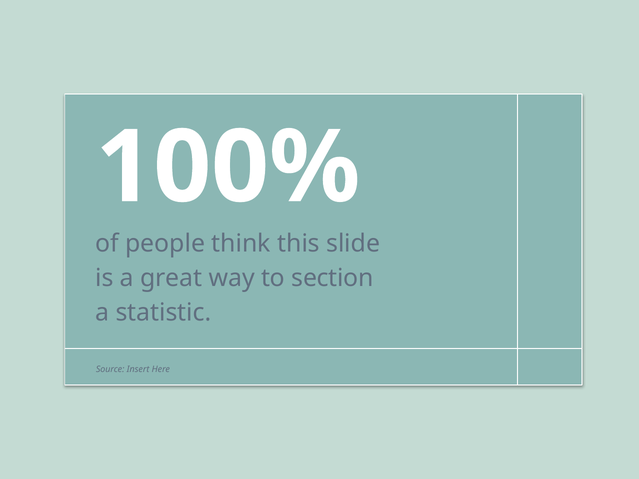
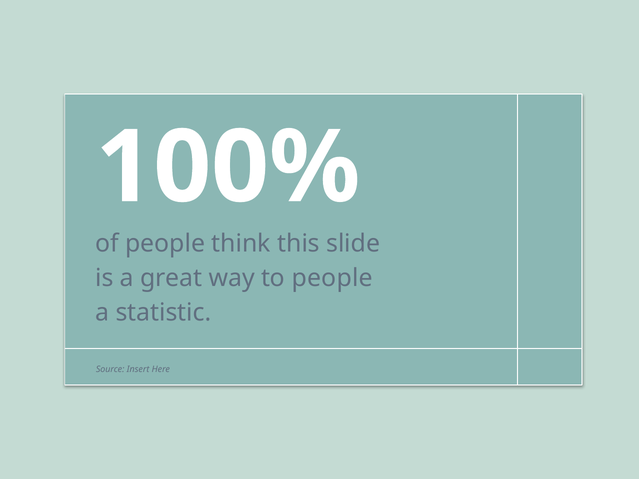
to section: section -> people (332, 278)
